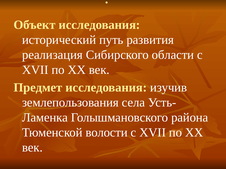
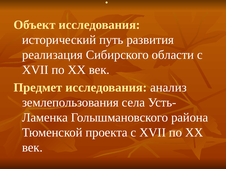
изучив: изучив -> анализ (168, 88)
волости: волости -> проекта (107, 133)
